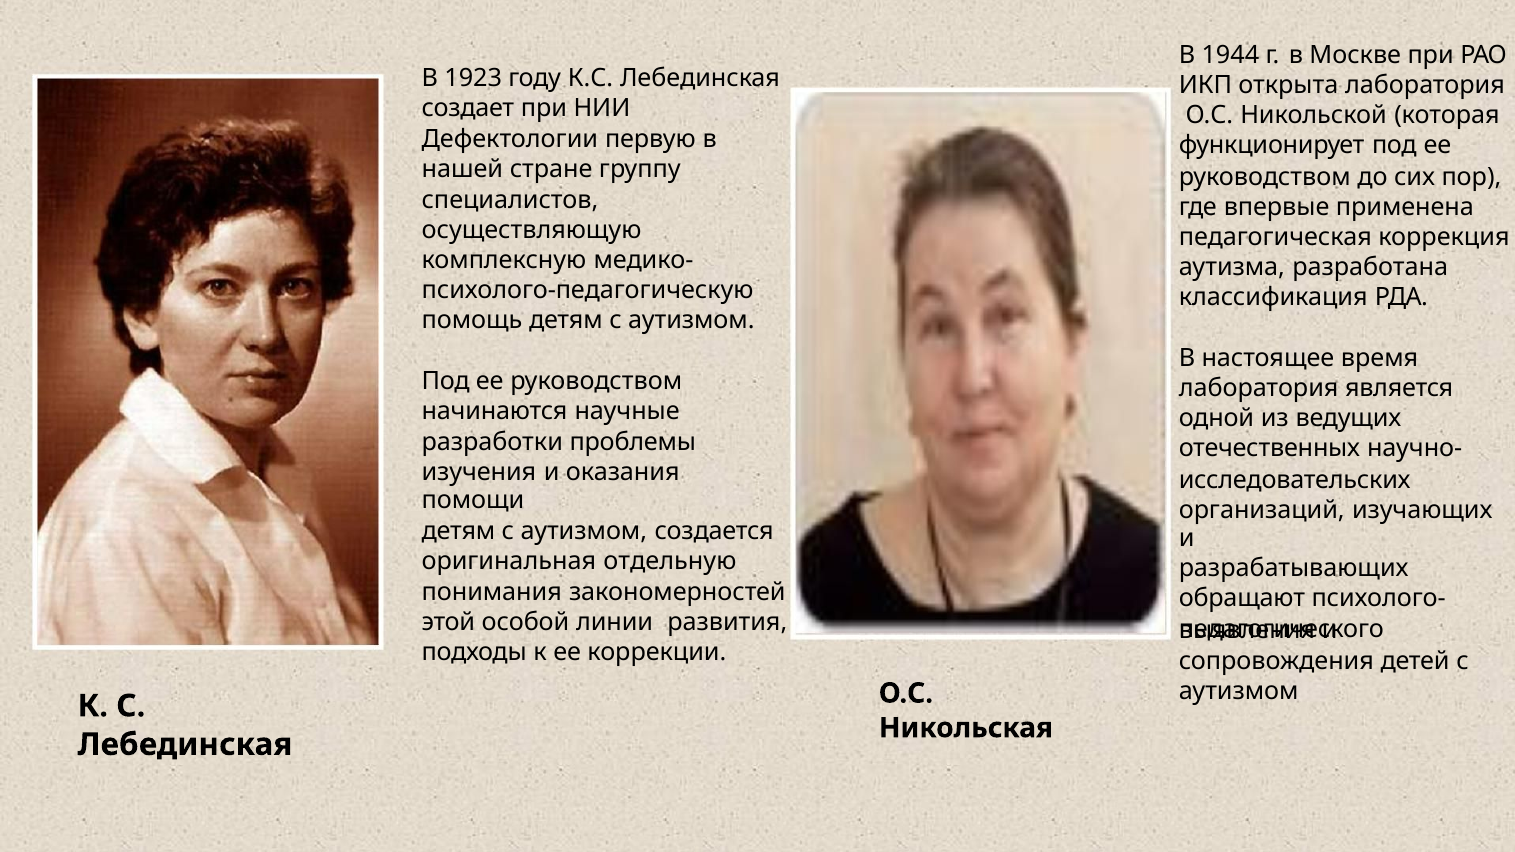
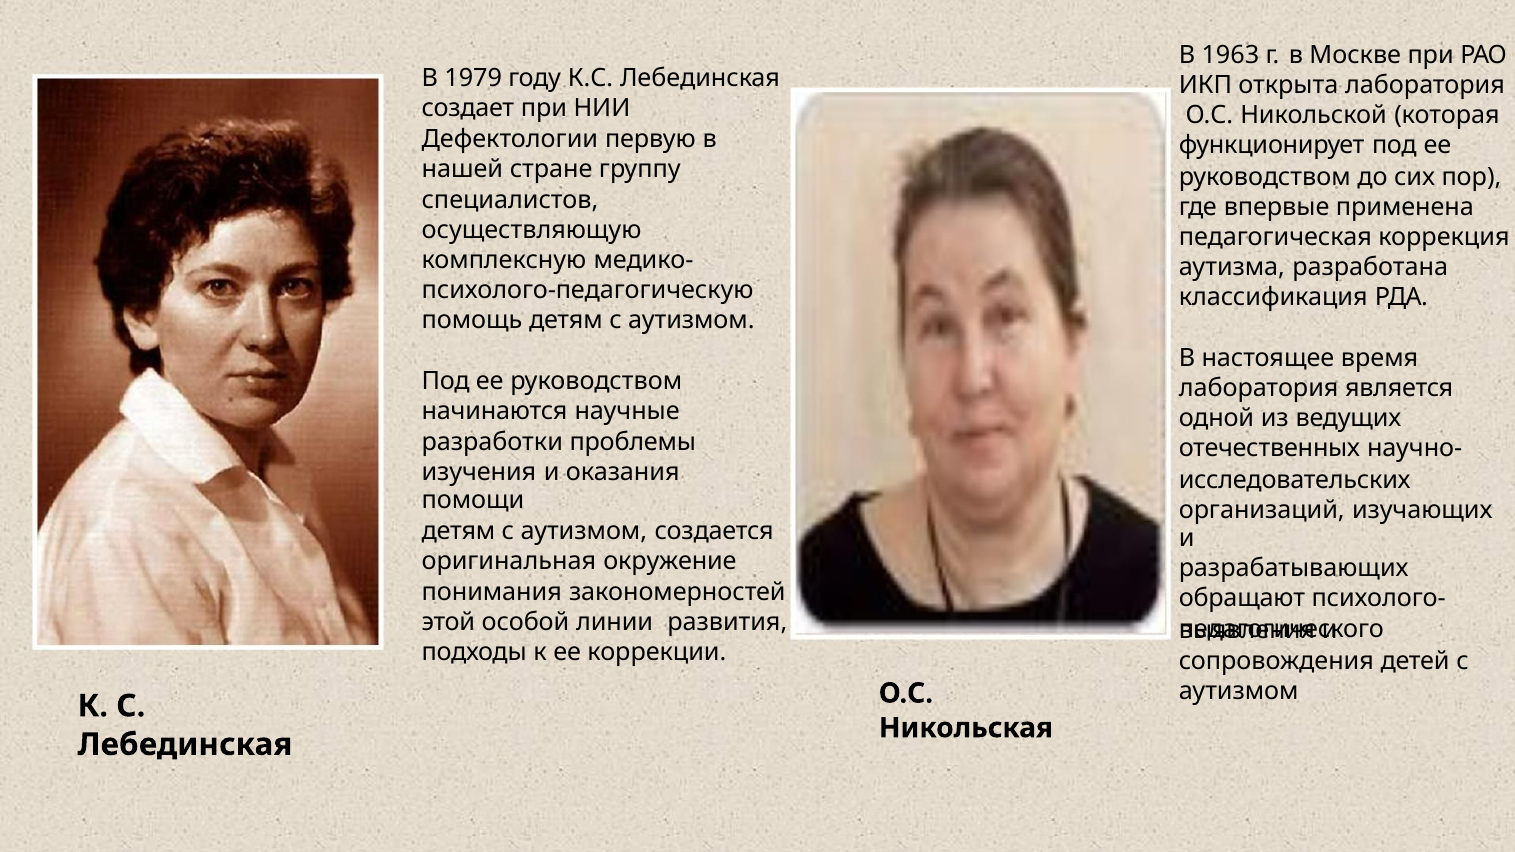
1944: 1944 -> 1963 (1230, 55)
1923: 1923 -> 1979 (473, 78)
отдельную: отдельную -> окружение (670, 562)
